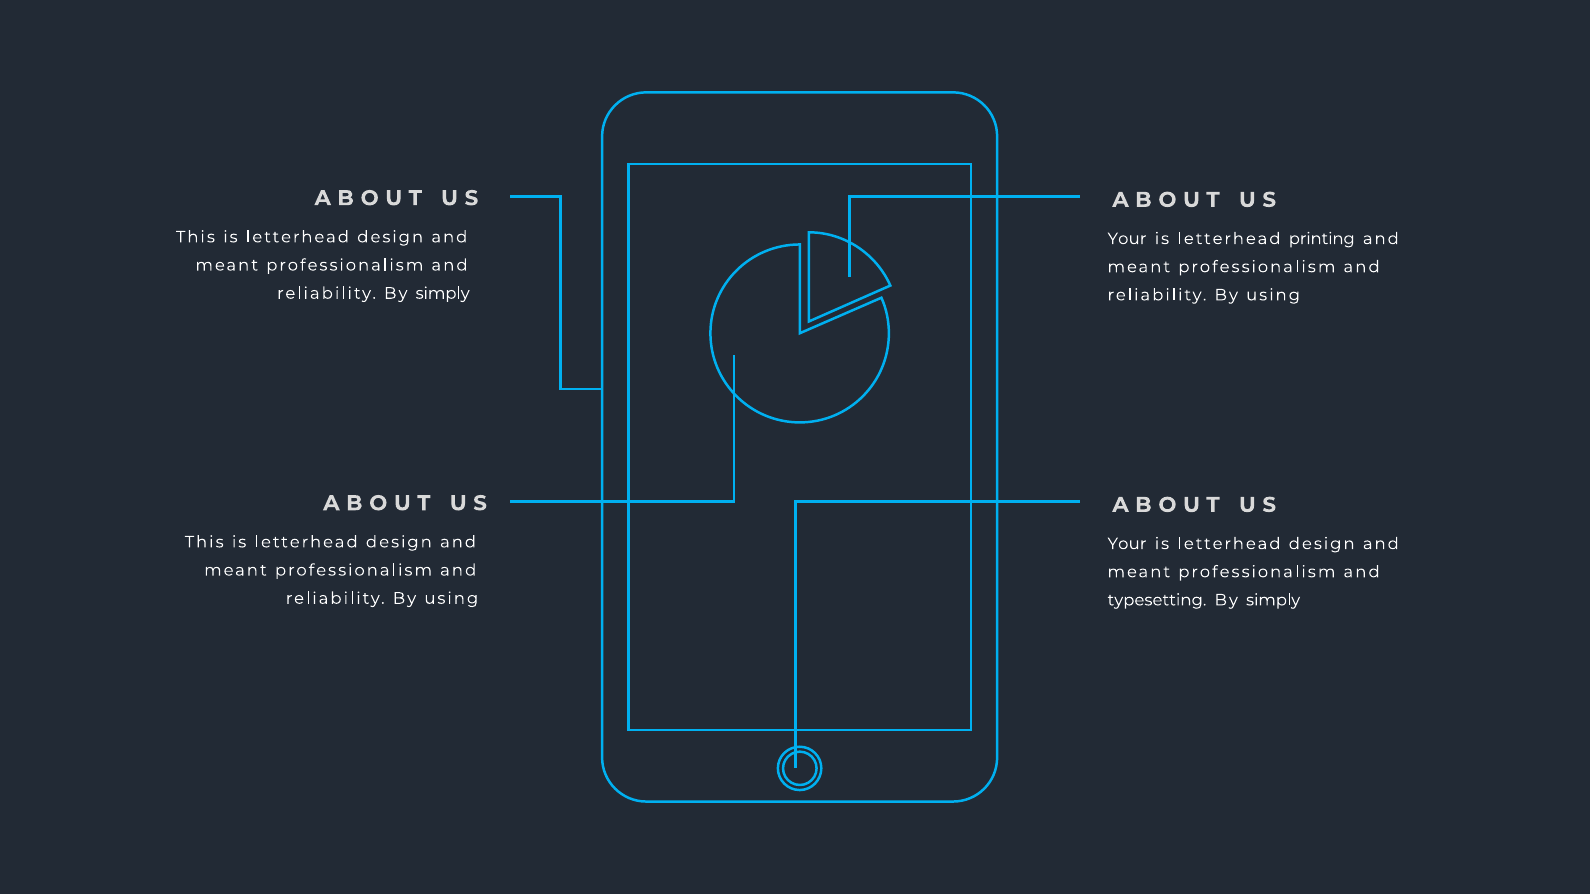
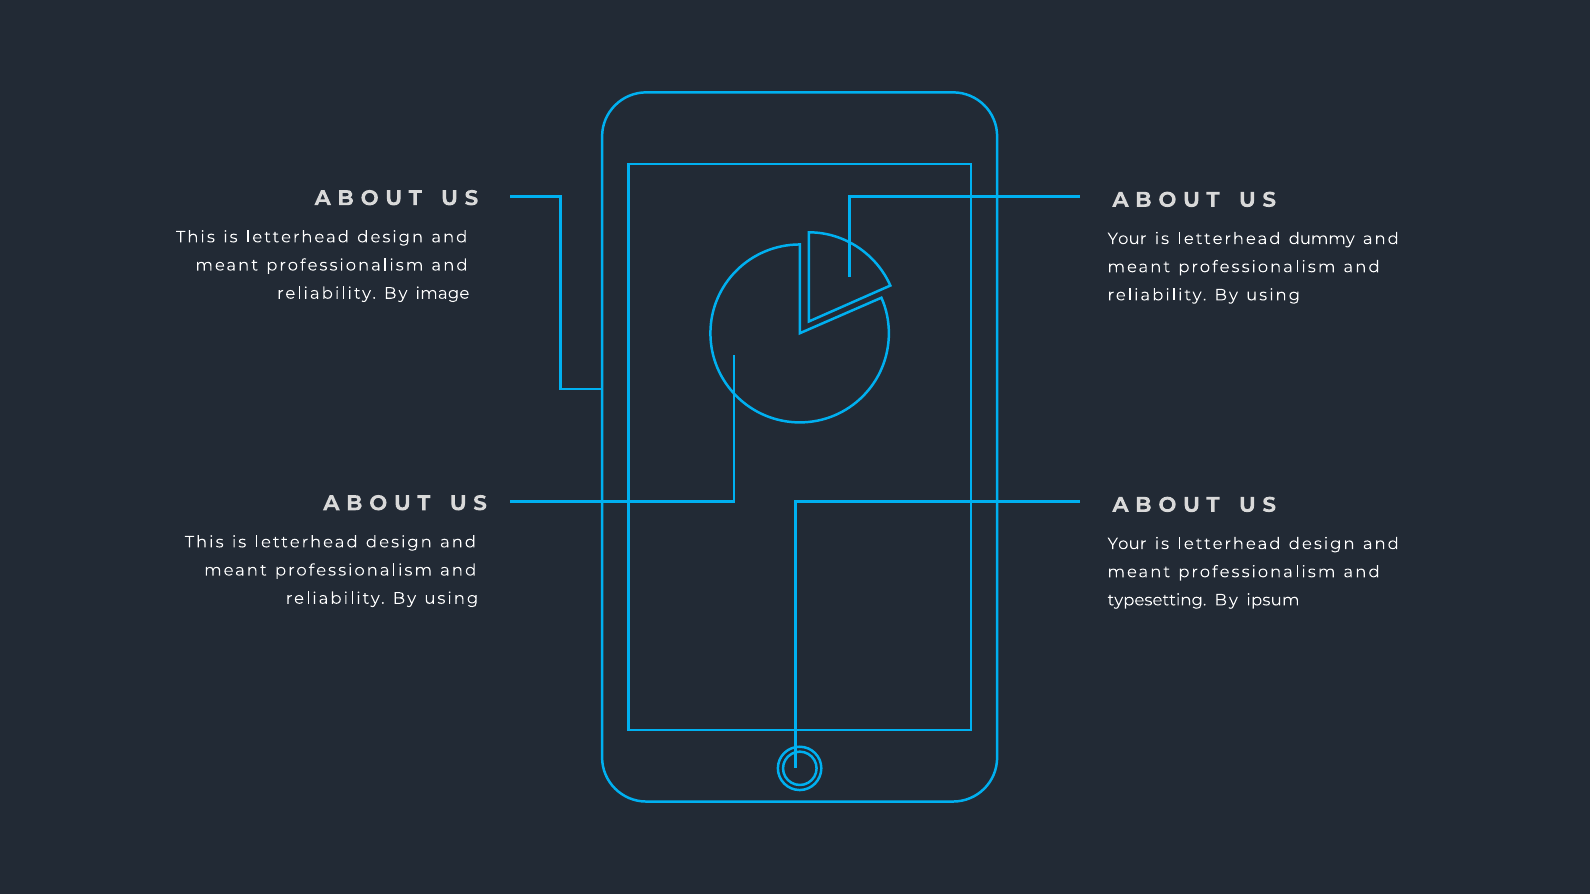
printing: printing -> dummy (1322, 239)
reliability By simply: simply -> image (442, 293)
simply: simply -> ipsum (1273, 600)
